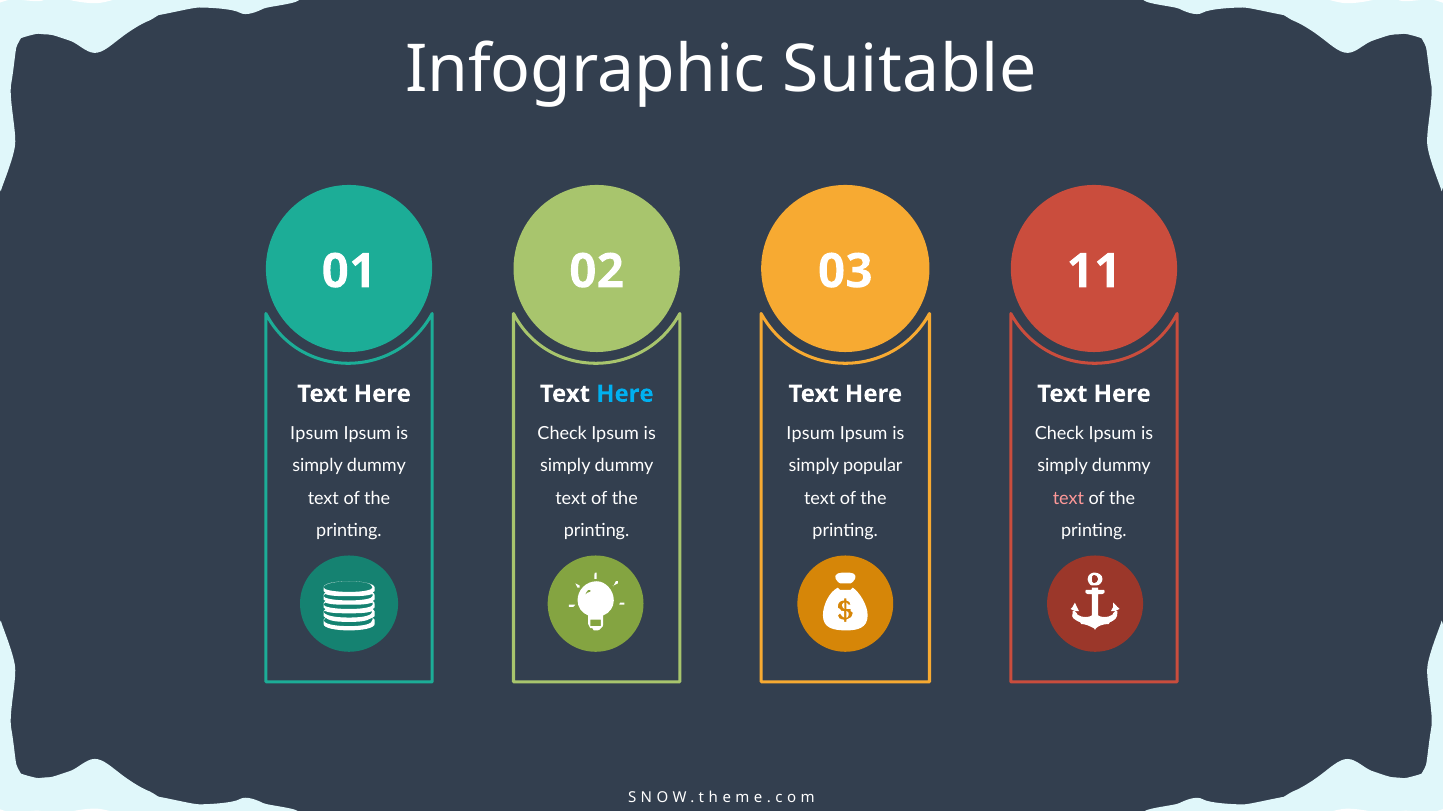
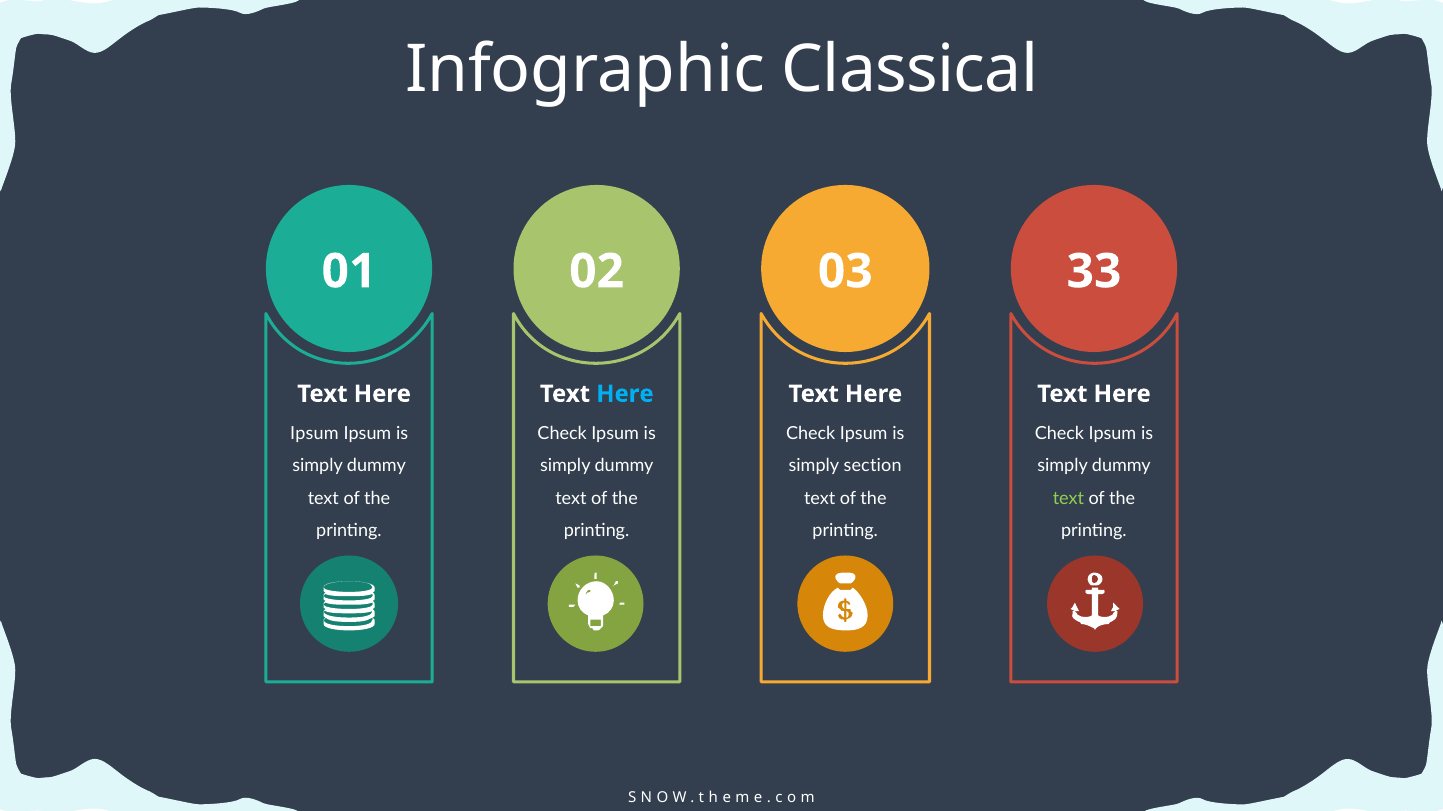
Suitable: Suitable -> Classical (910, 70)
11: 11 -> 33 (1094, 272)
Ipsum: Ipsum -> Check (811, 434)
popular: popular -> section (873, 466)
text colour: pink -> light green (1068, 498)
